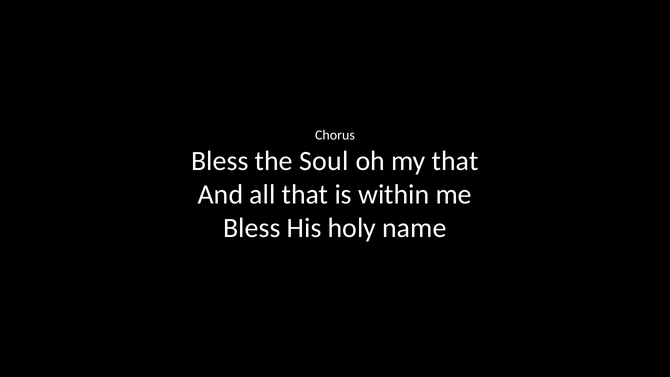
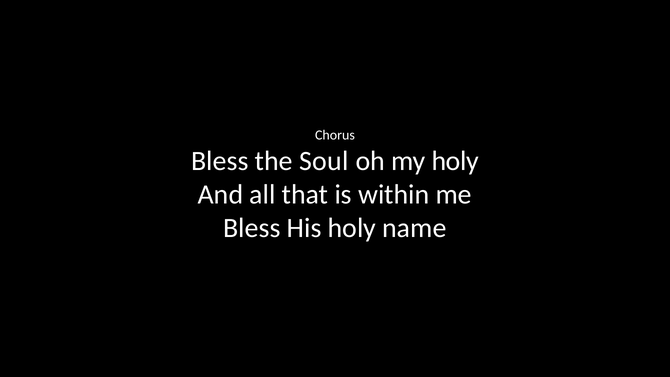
my that: that -> holy (455, 161)
